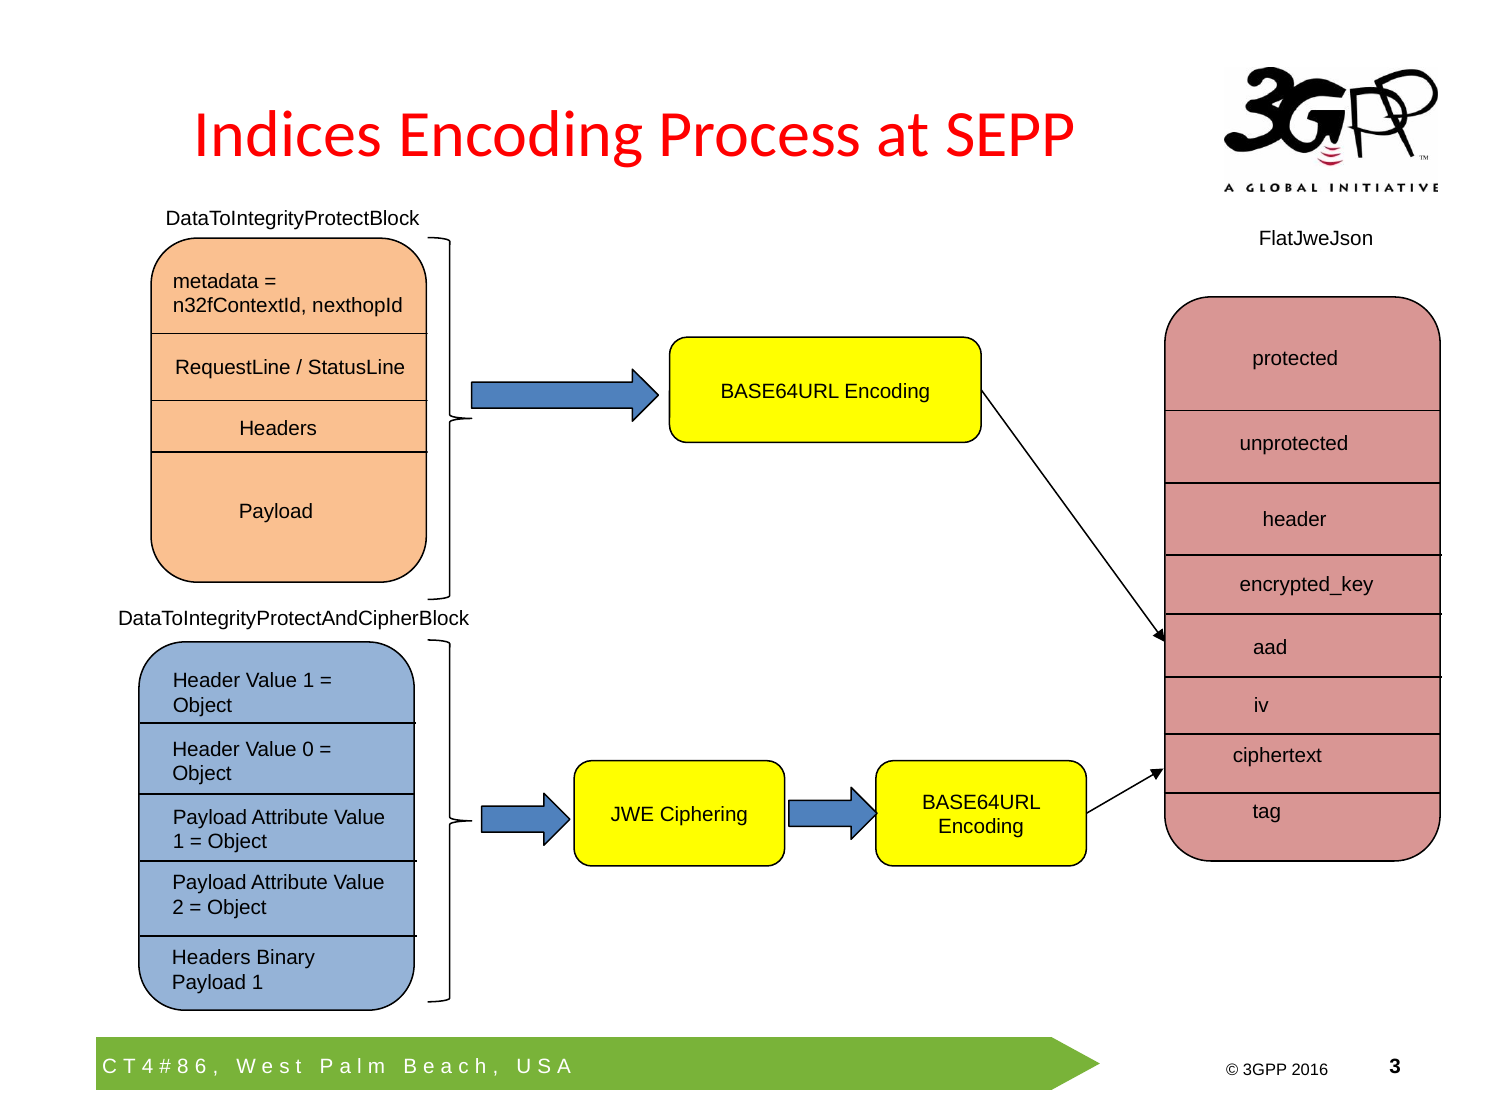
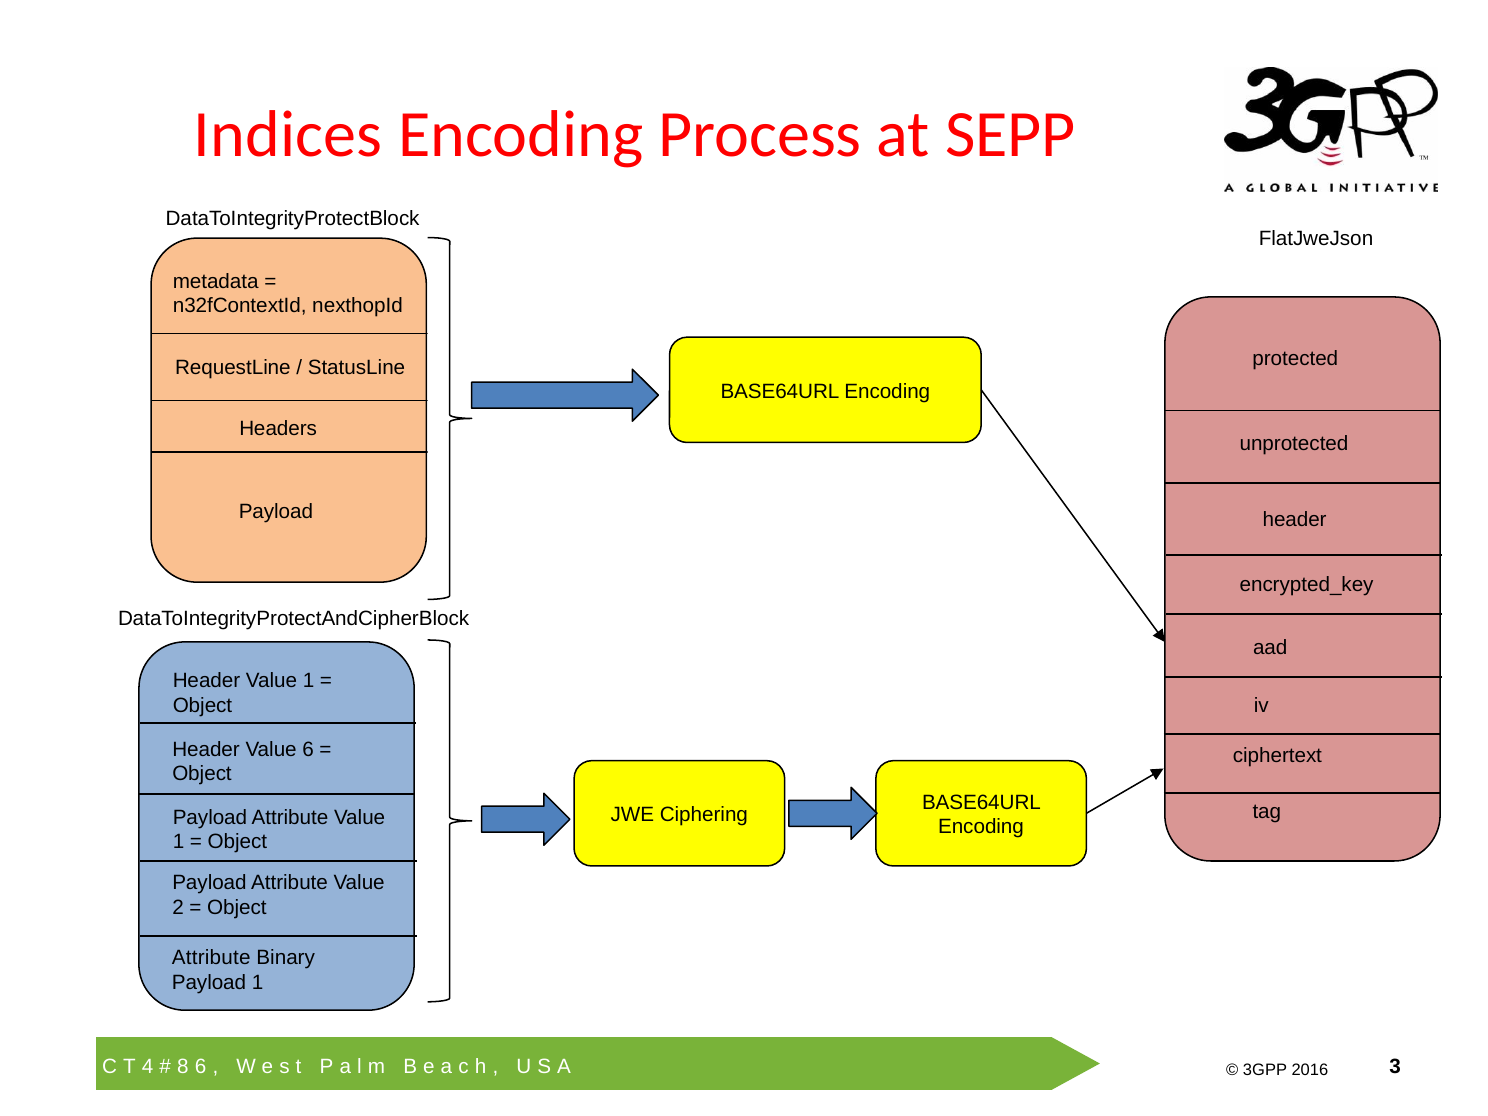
Value 0: 0 -> 6 (308, 749)
Headers: Headers -> Attribute (211, 958)
